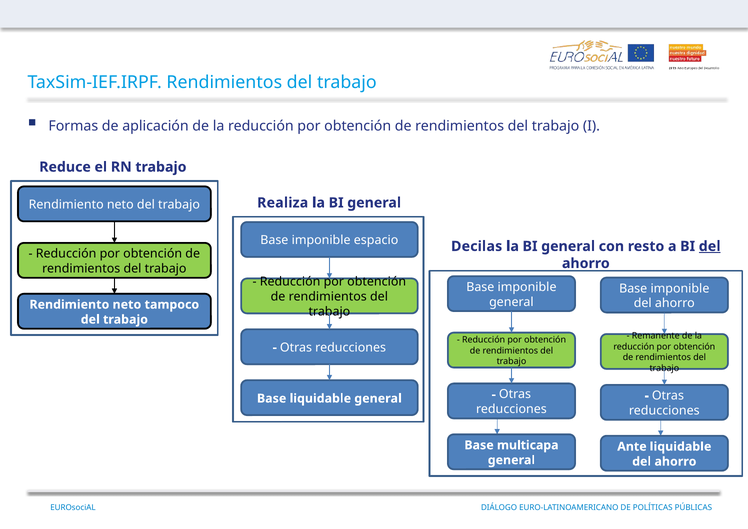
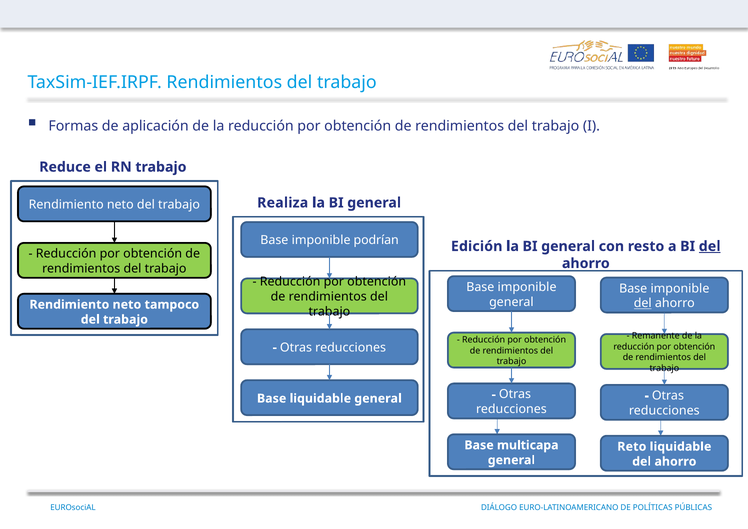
espacio: espacio -> podrían (376, 240)
Decilas: Decilas -> Edición (477, 246)
del underline: none -> present (643, 303)
Ante: Ante -> Reto (632, 447)
